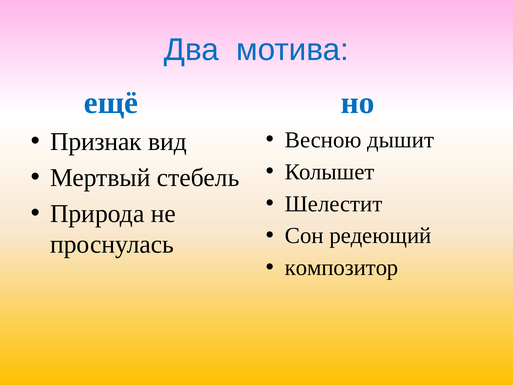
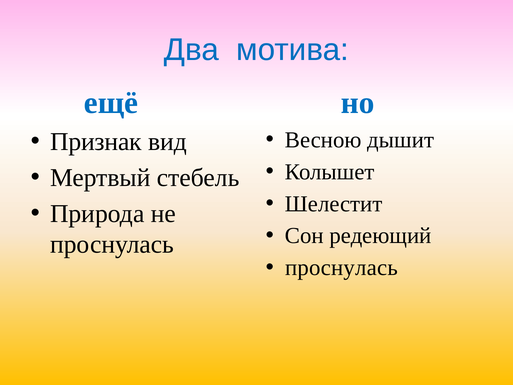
композитор: композитор -> проснулась (342, 268)
